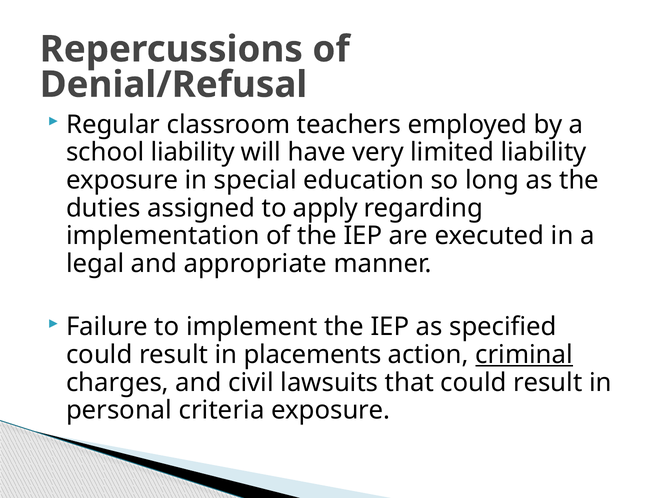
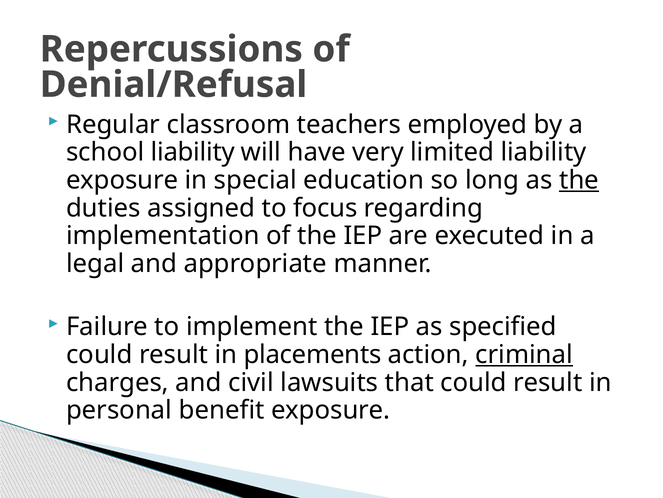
the underline: none -> present (579, 180)
apply: apply -> focus (325, 208)
criteria: criteria -> benefit (222, 410)
